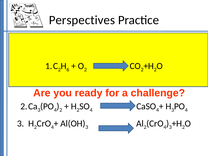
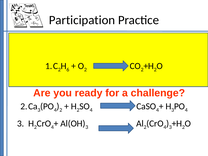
Perspectives: Perspectives -> Participation (82, 20)
